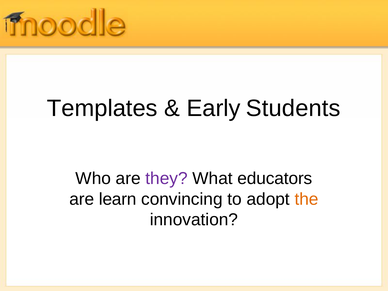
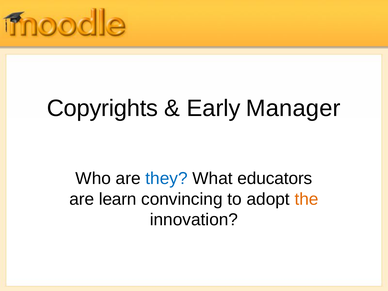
Templates: Templates -> Copyrights (102, 108)
Students: Students -> Manager (293, 108)
they colour: purple -> blue (167, 178)
